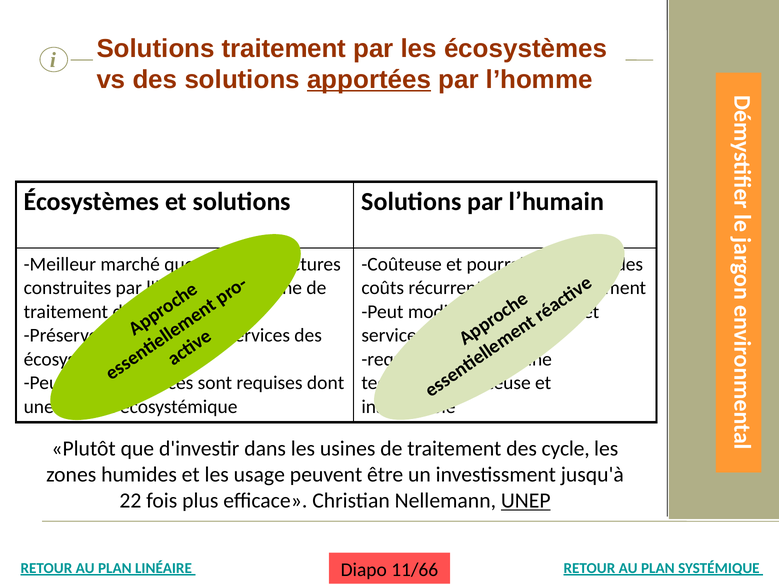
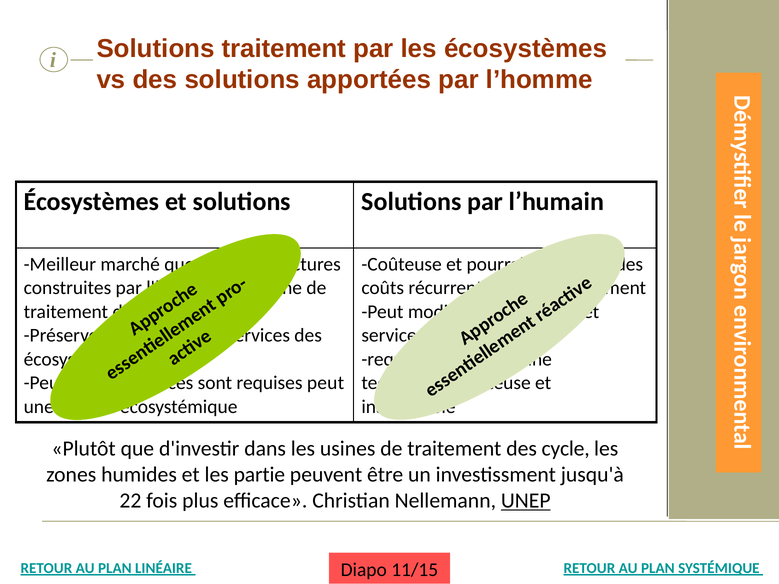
apportées underline: present -> none (369, 80)
dont: dont -> peut (326, 383)
usage: usage -> partie (259, 475)
11/66: 11/66 -> 11/15 (415, 570)
